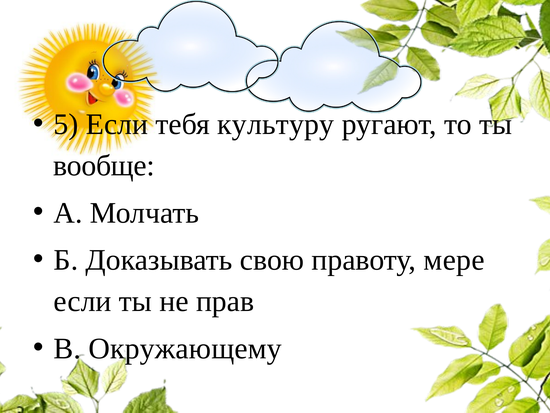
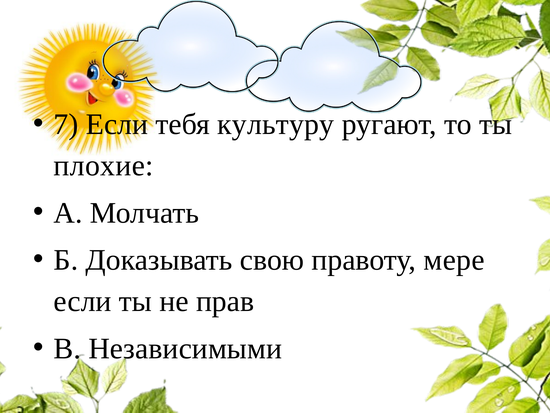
5: 5 -> 7 (66, 124)
вообще: вообще -> плохие (104, 165)
Окружающему: Окружающему -> Независимыми (185, 348)
